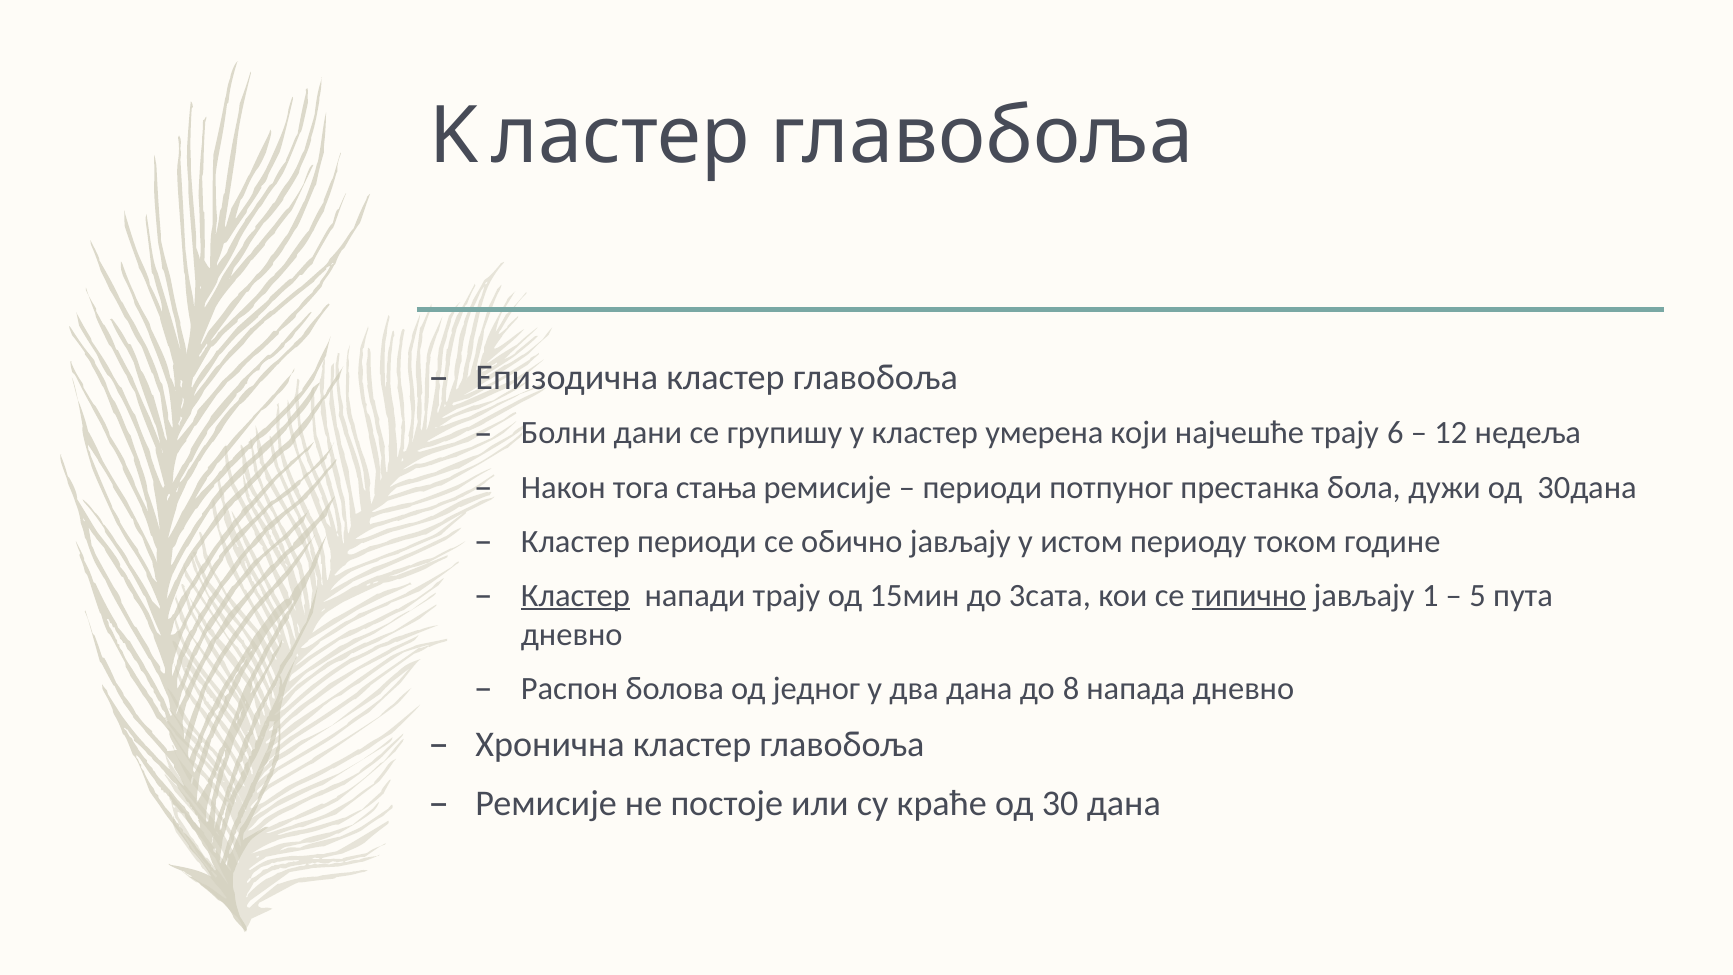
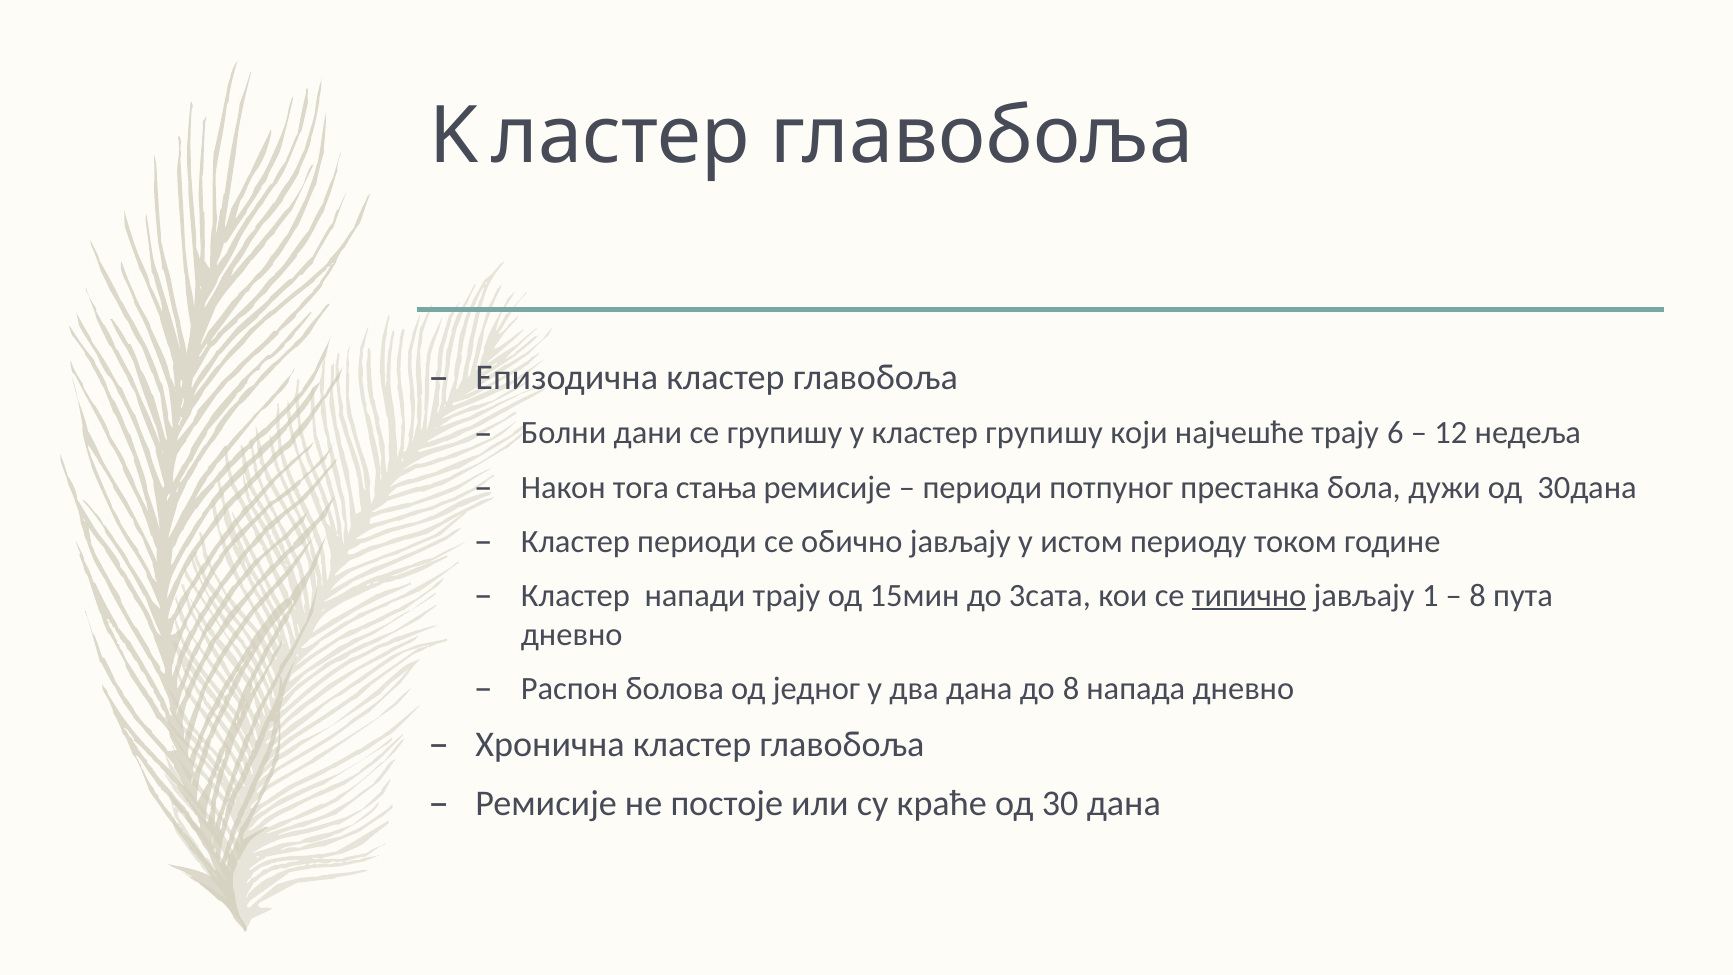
кластер умерена: умерена -> групишу (1044, 433)
Кластер underline: present -> none (575, 595)
5: 5 -> 8 (1478, 595)
